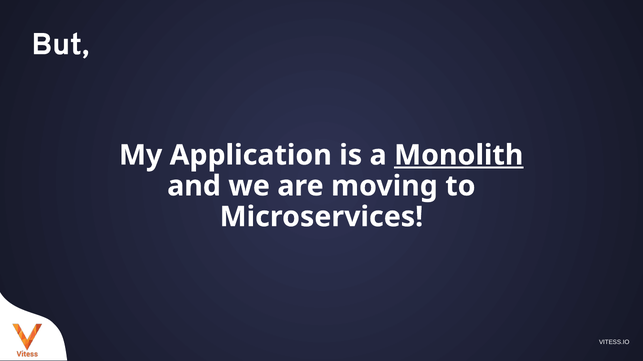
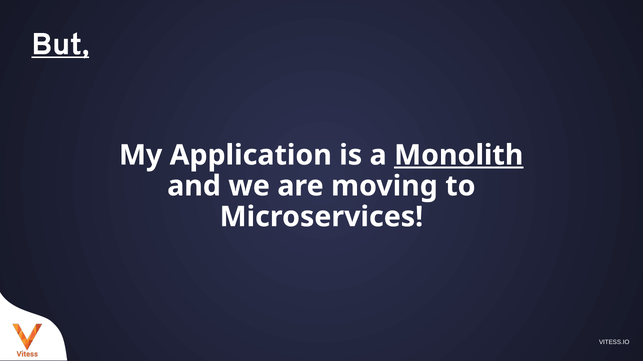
But underline: none -> present (60, 44)
